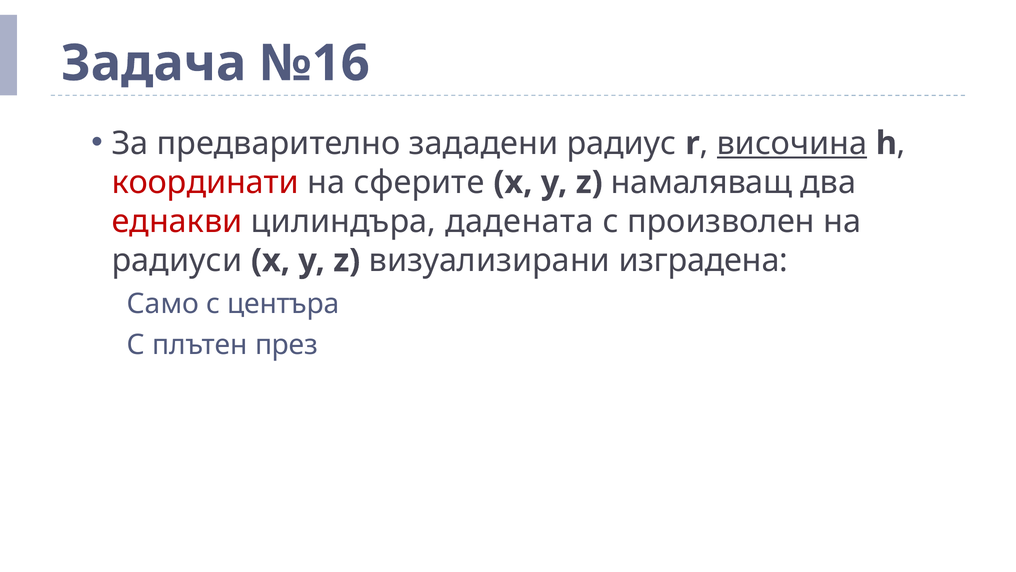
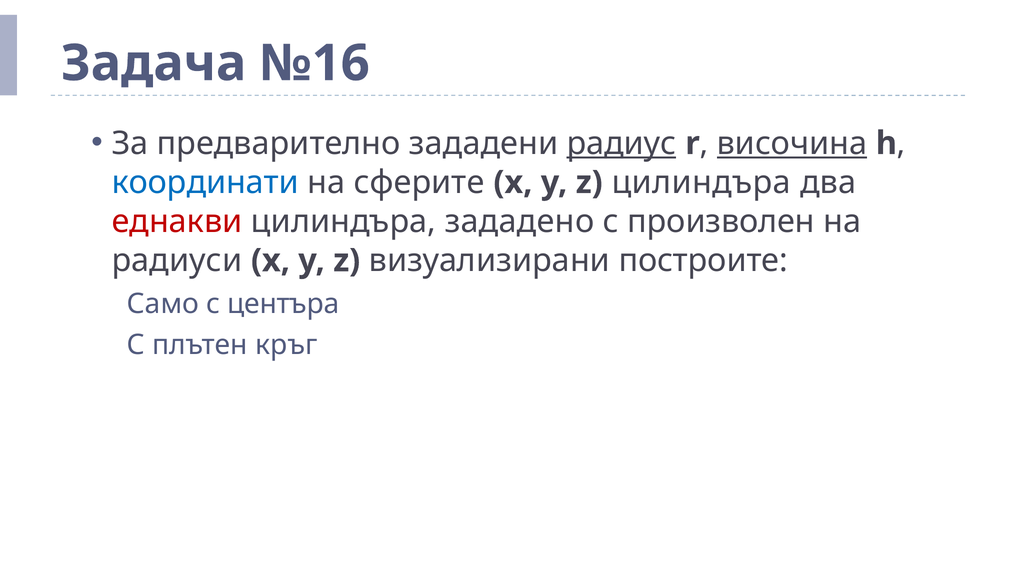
радиус underline: none -> present (621, 143)
координати colour: red -> blue (205, 182)
z намаляващ: намаляващ -> цилиндъра (701, 182)
дадената: дадената -> зададено (519, 221)
изградена: изградена -> построите (703, 260)
през: през -> кръг (286, 345)
